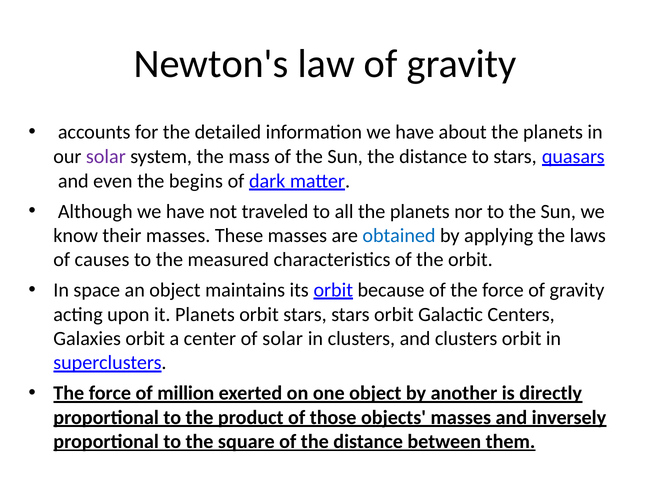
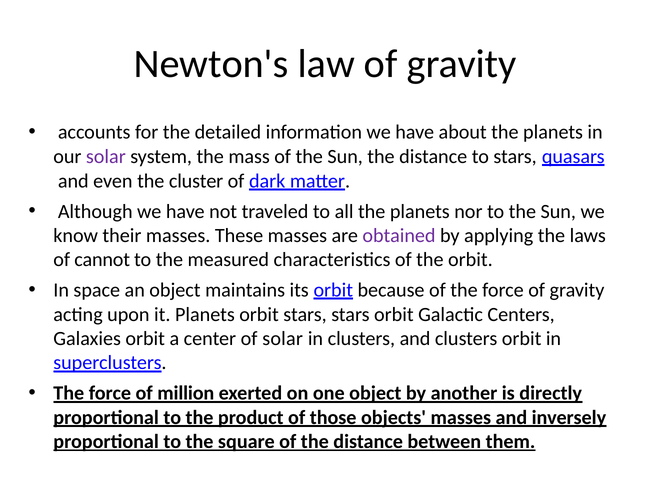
begins: begins -> cluster (196, 181)
obtained colour: blue -> purple (399, 236)
causes: causes -> cannot (102, 260)
